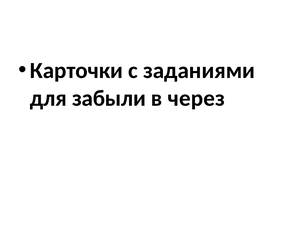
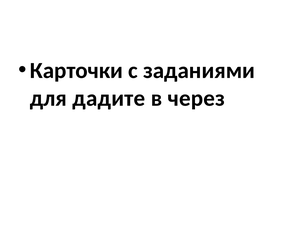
забыли: забыли -> дадите (109, 98)
